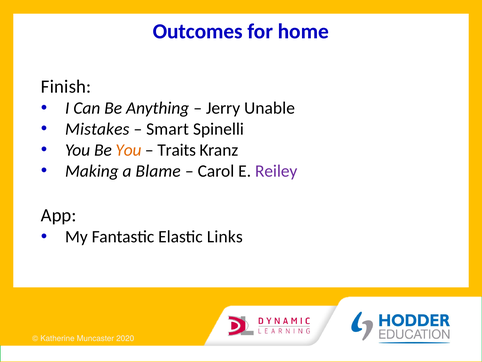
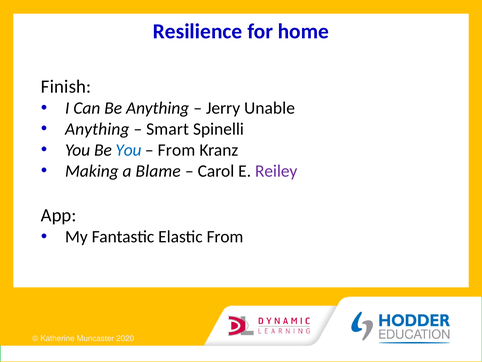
Outcomes: Outcomes -> Resilience (198, 31)
Mistakes: Mistakes -> Anything (97, 129)
You colour: orange -> blue (128, 150)
Traits: Traits -> From (176, 150)
Elastic Links: Links -> From (225, 237)
